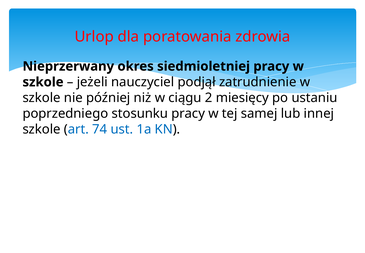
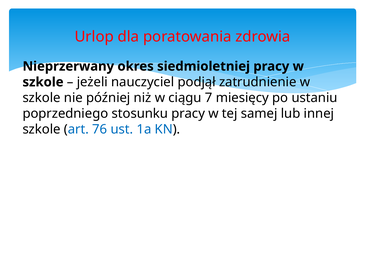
2: 2 -> 7 (209, 98)
74: 74 -> 76 (100, 129)
